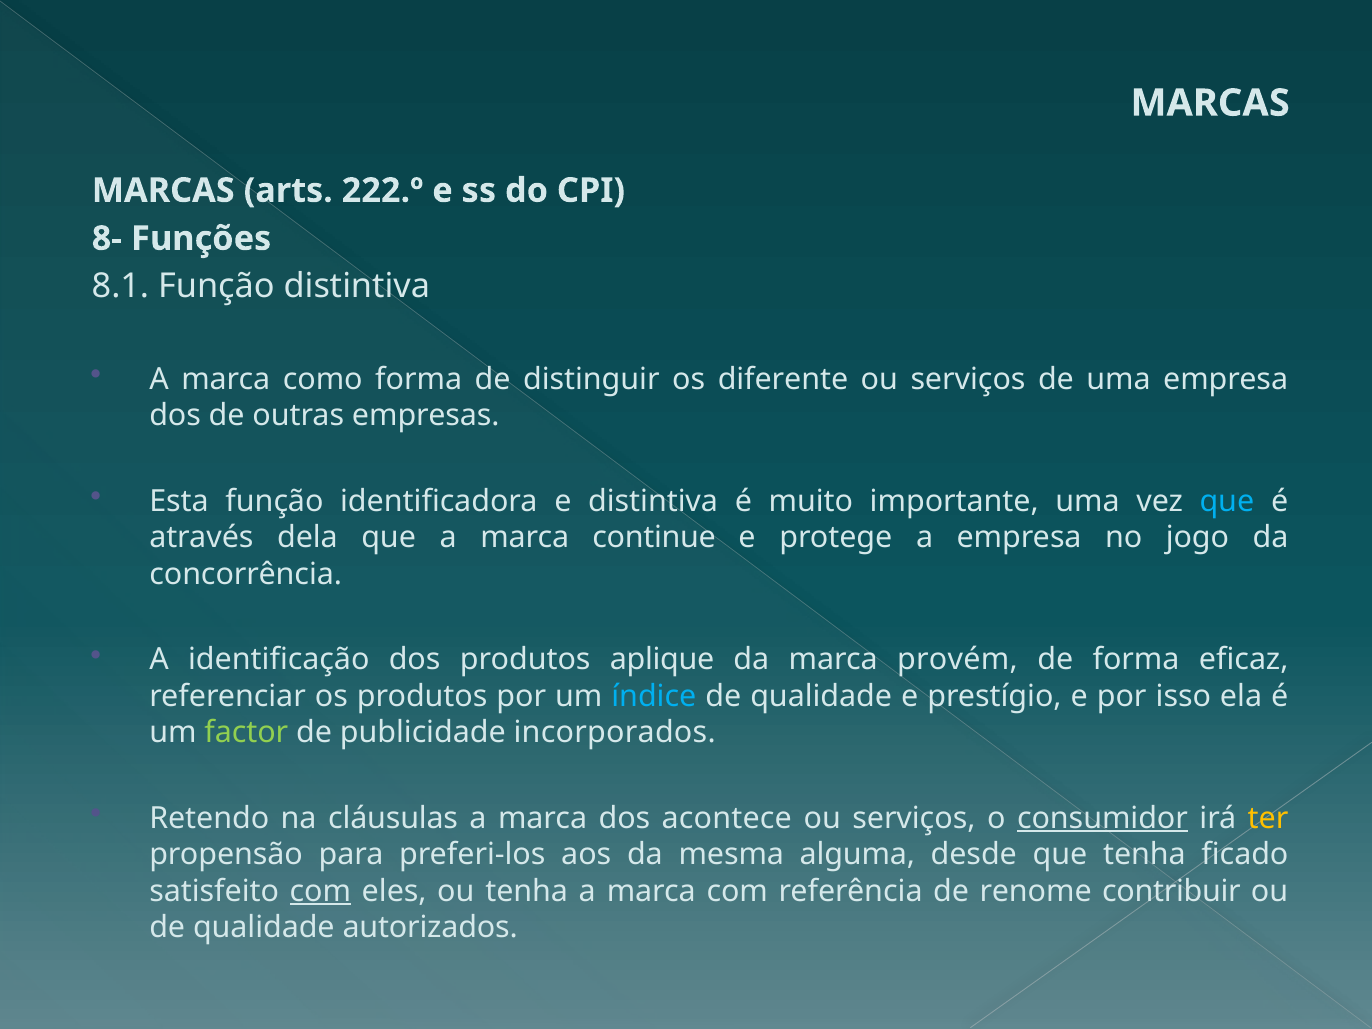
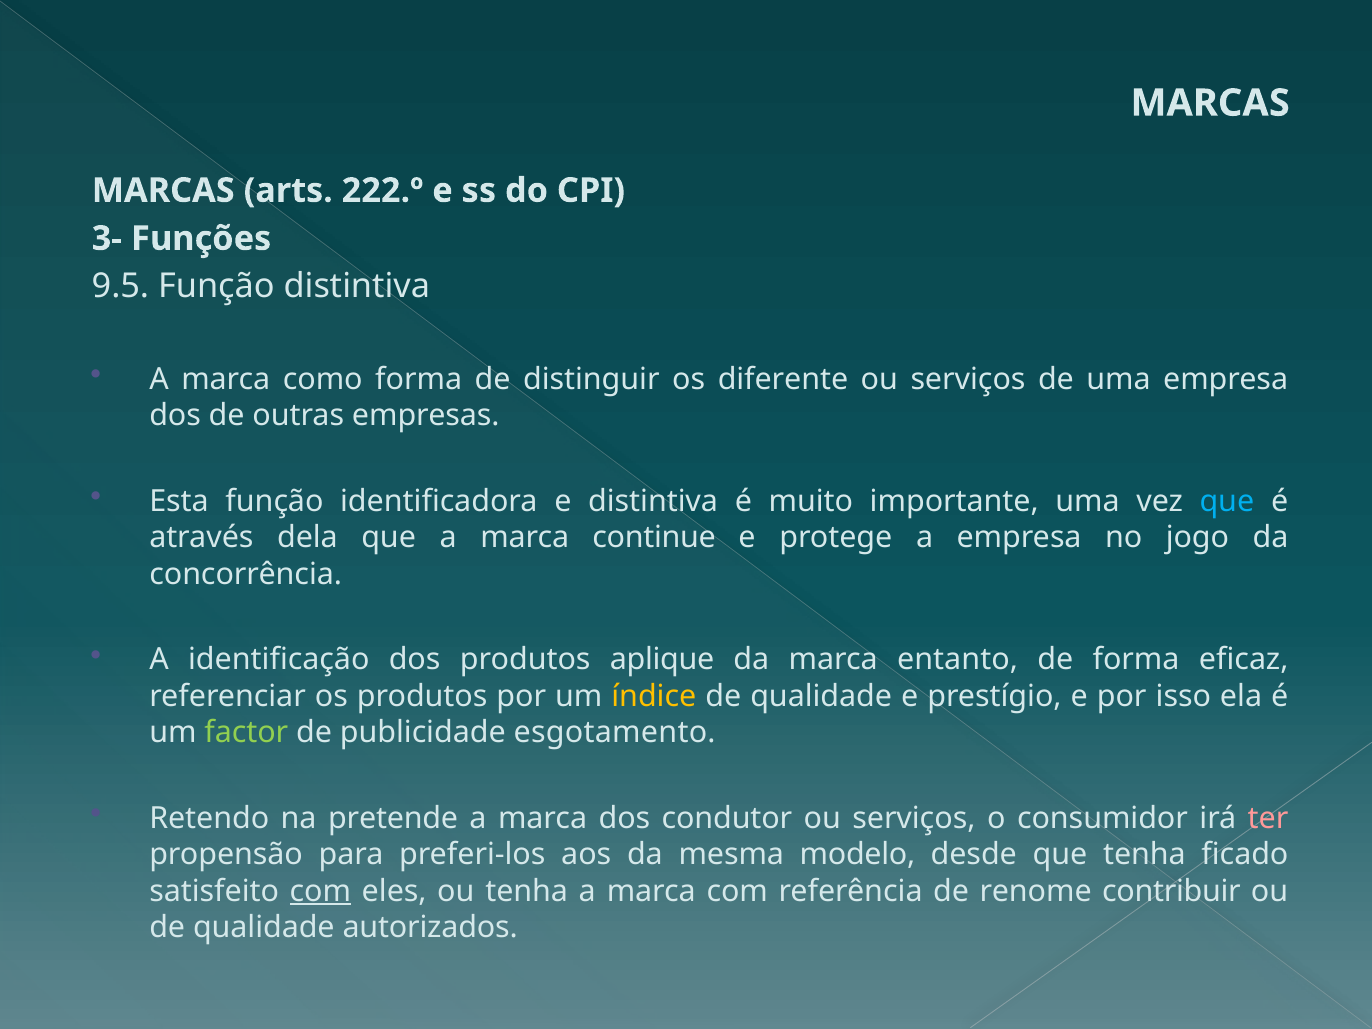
8-: 8- -> 3- (107, 239)
8.1: 8.1 -> 9.5 (120, 287)
provém: provém -> entanto (958, 660)
índice colour: light blue -> yellow (654, 696)
incorporados: incorporados -> esgotamento (615, 733)
cláusulas: cláusulas -> pretende (393, 818)
acontece: acontece -> condutor (727, 818)
consumidor underline: present -> none (1102, 818)
ter colour: yellow -> pink (1268, 818)
alguma: alguma -> modelo (857, 855)
